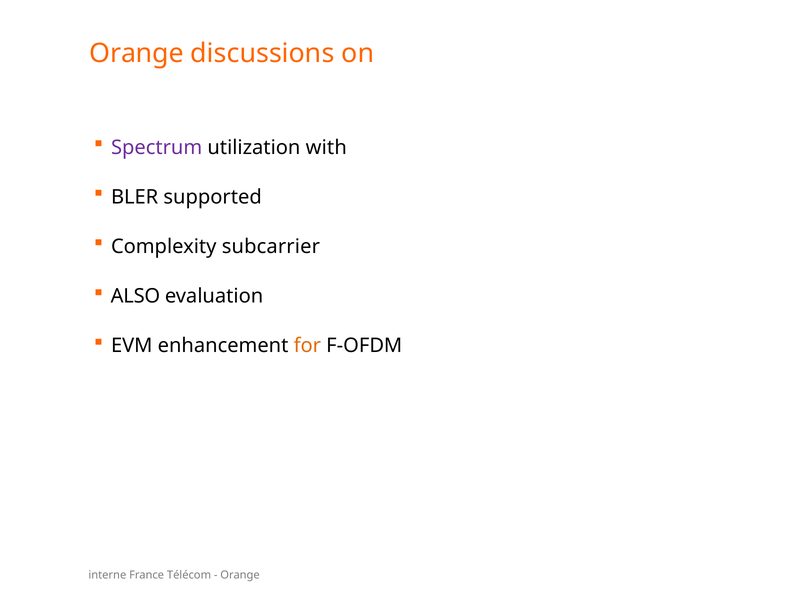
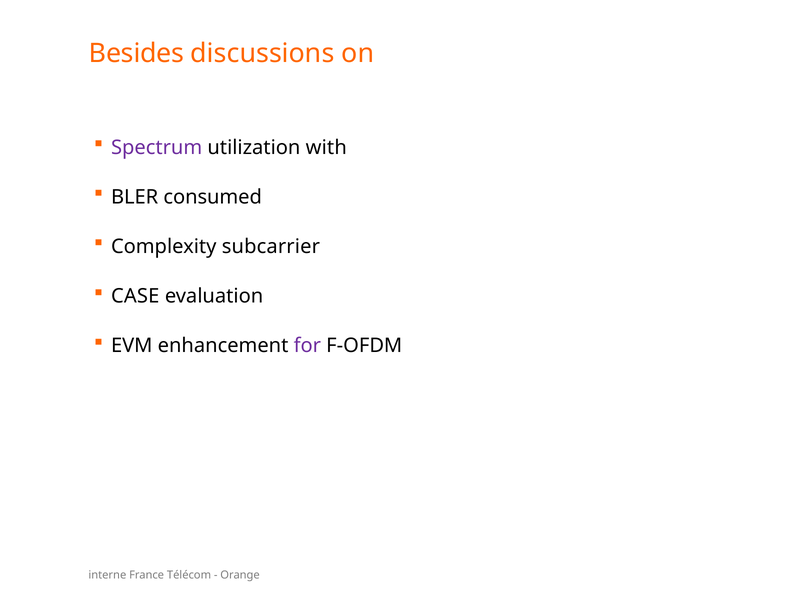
Orange: Orange -> Besides (137, 53)
supported: supported -> consumed (213, 197)
ALSO: ALSO -> CASE (135, 297)
for colour: orange -> purple (307, 346)
